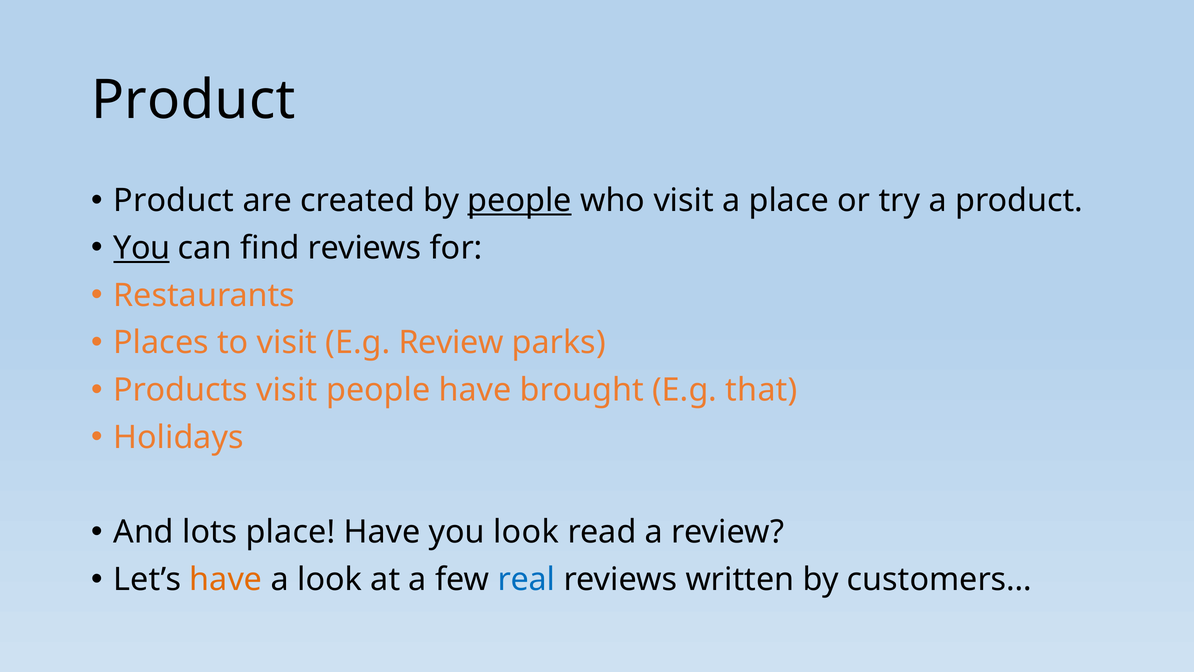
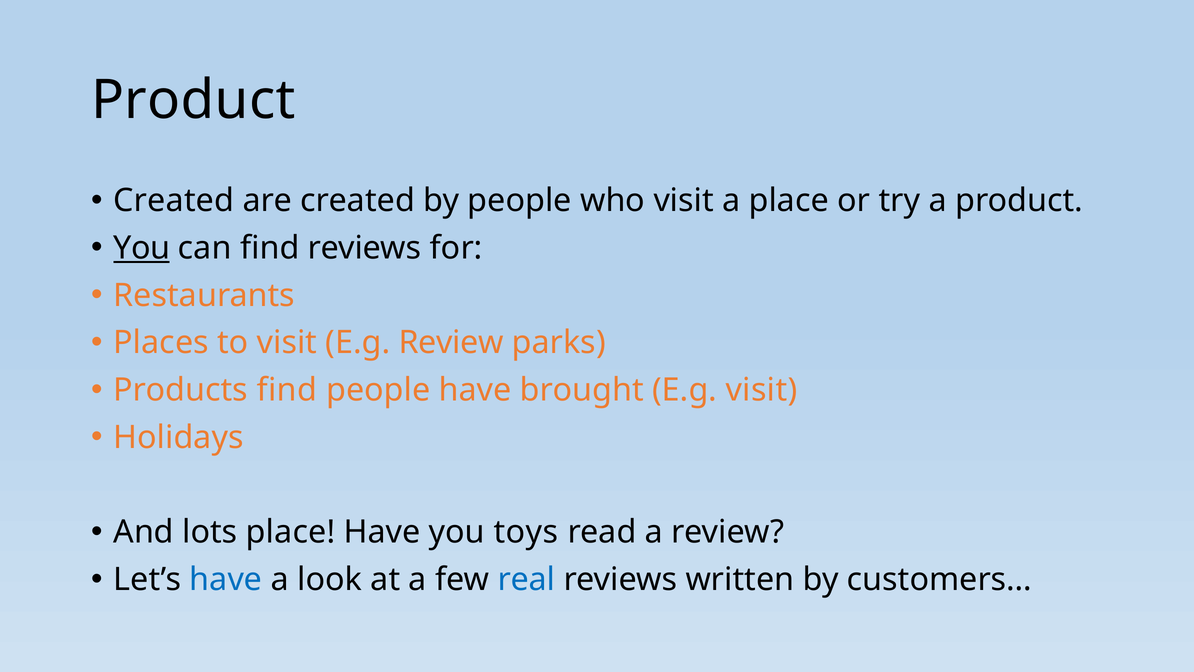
Product: Product -> Created (174, 201)
people underline: present -> none (520, 201)
Products visit: visit -> find (287, 390)
E.g that: that -> visit (761, 390)
you look: look -> toys (526, 532)
have colour: orange -> blue (226, 579)
